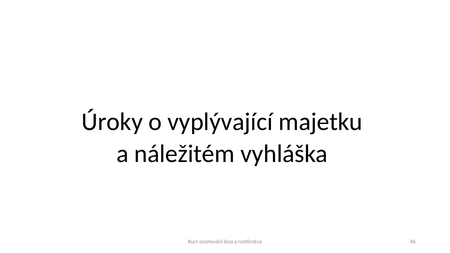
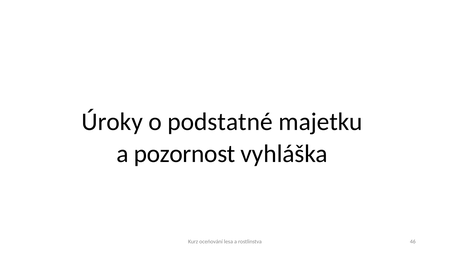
vyplývající: vyplývající -> podstatné (220, 122)
náležitém: náležitém -> pozornost (185, 154)
